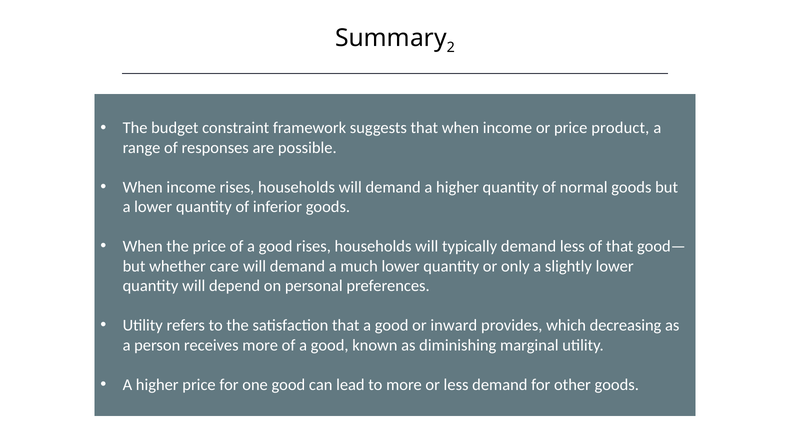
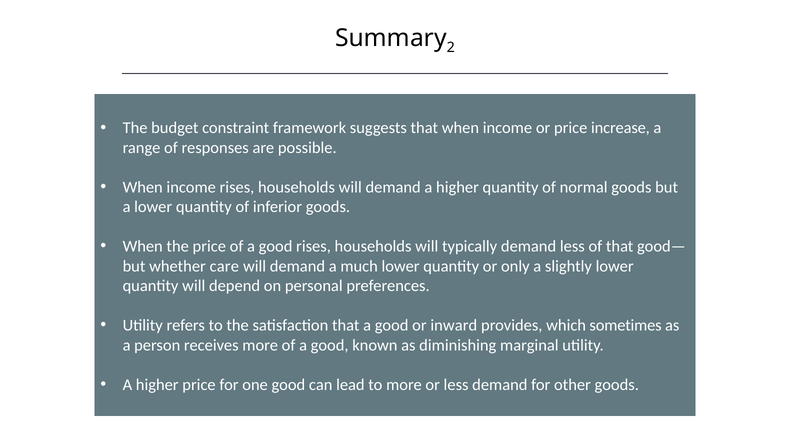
product: product -> increase (620, 128)
decreasing: decreasing -> sometimes (626, 326)
